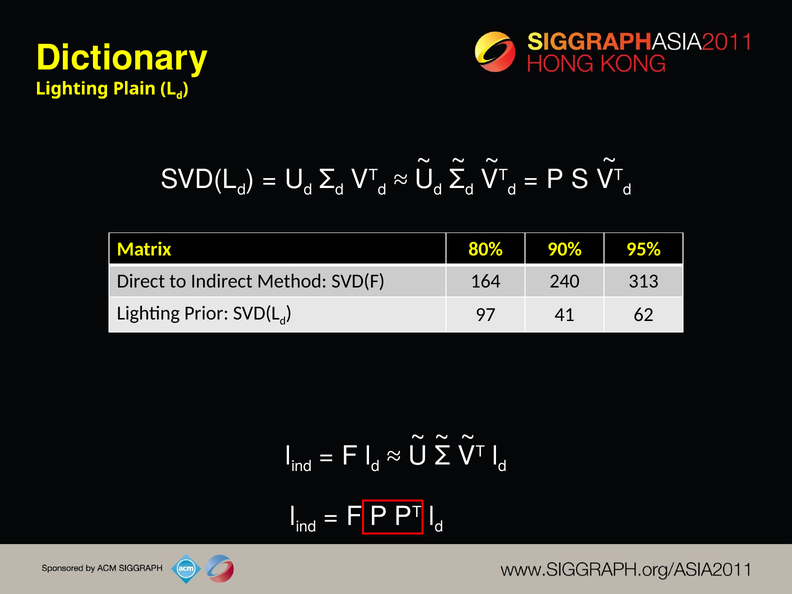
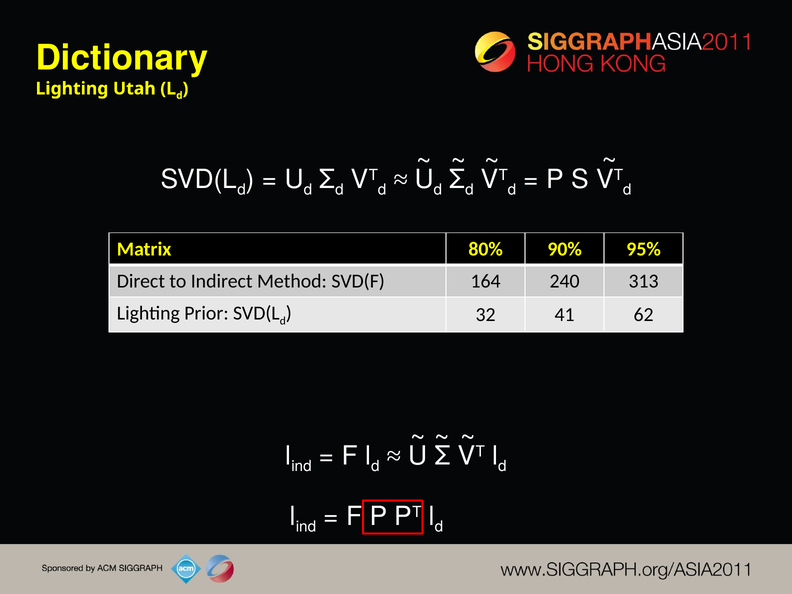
Plain: Plain -> Utah (134, 89)
97: 97 -> 32 (486, 315)
